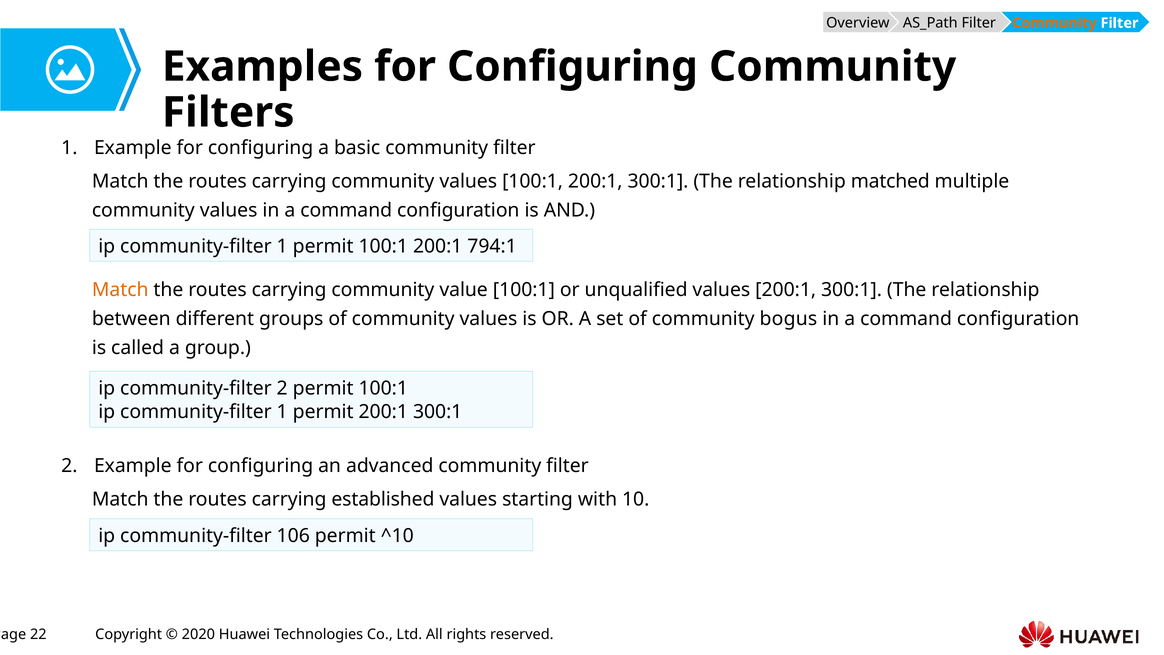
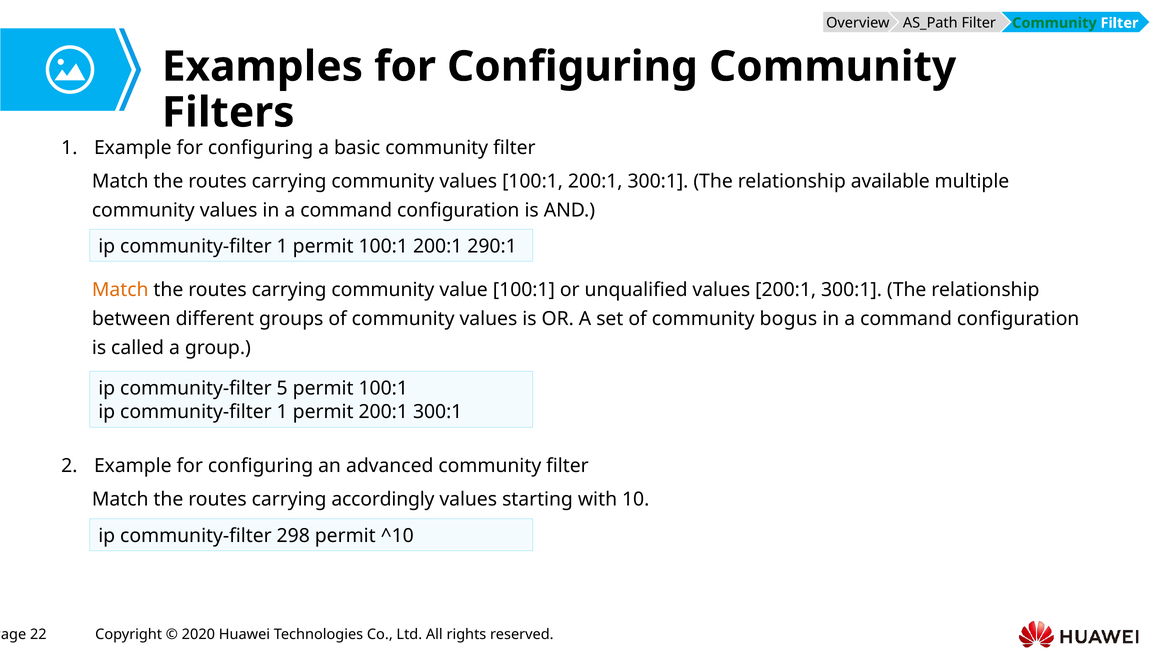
Community colour: orange -> green (1054, 23)
matched: matched -> available (890, 181)
794:1: 794:1 -> 290:1 (492, 246)
community-filter 2: 2 -> 5 (282, 388)
established: established -> accordingly (383, 499)
106: 106 -> 298 (293, 536)
